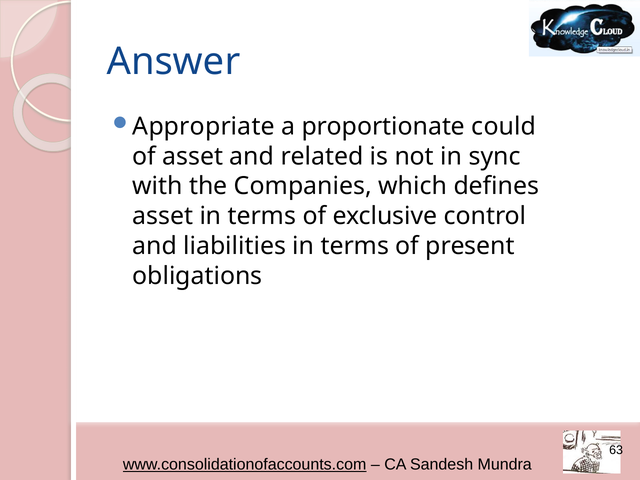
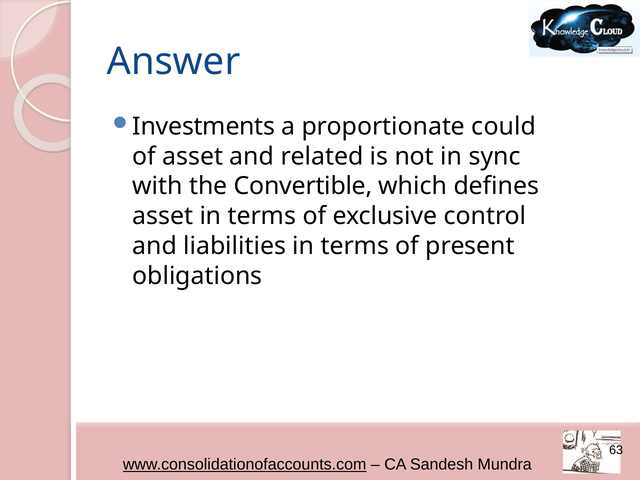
Appropriate: Appropriate -> Investments (204, 126)
Companies: Companies -> Convertible (303, 186)
